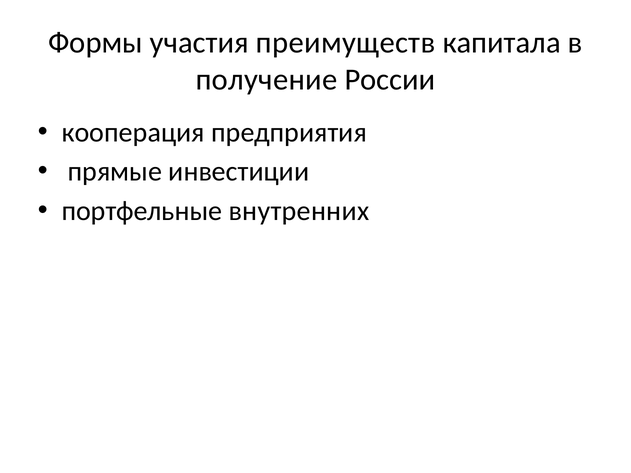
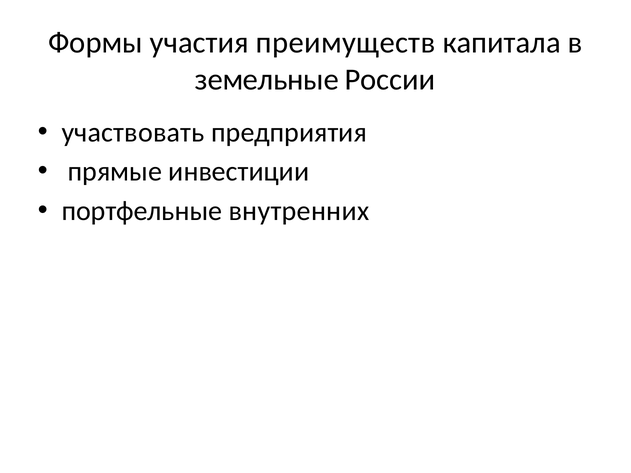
получение: получение -> земельные (267, 79)
кооперация: кооперация -> участвовать (133, 132)
